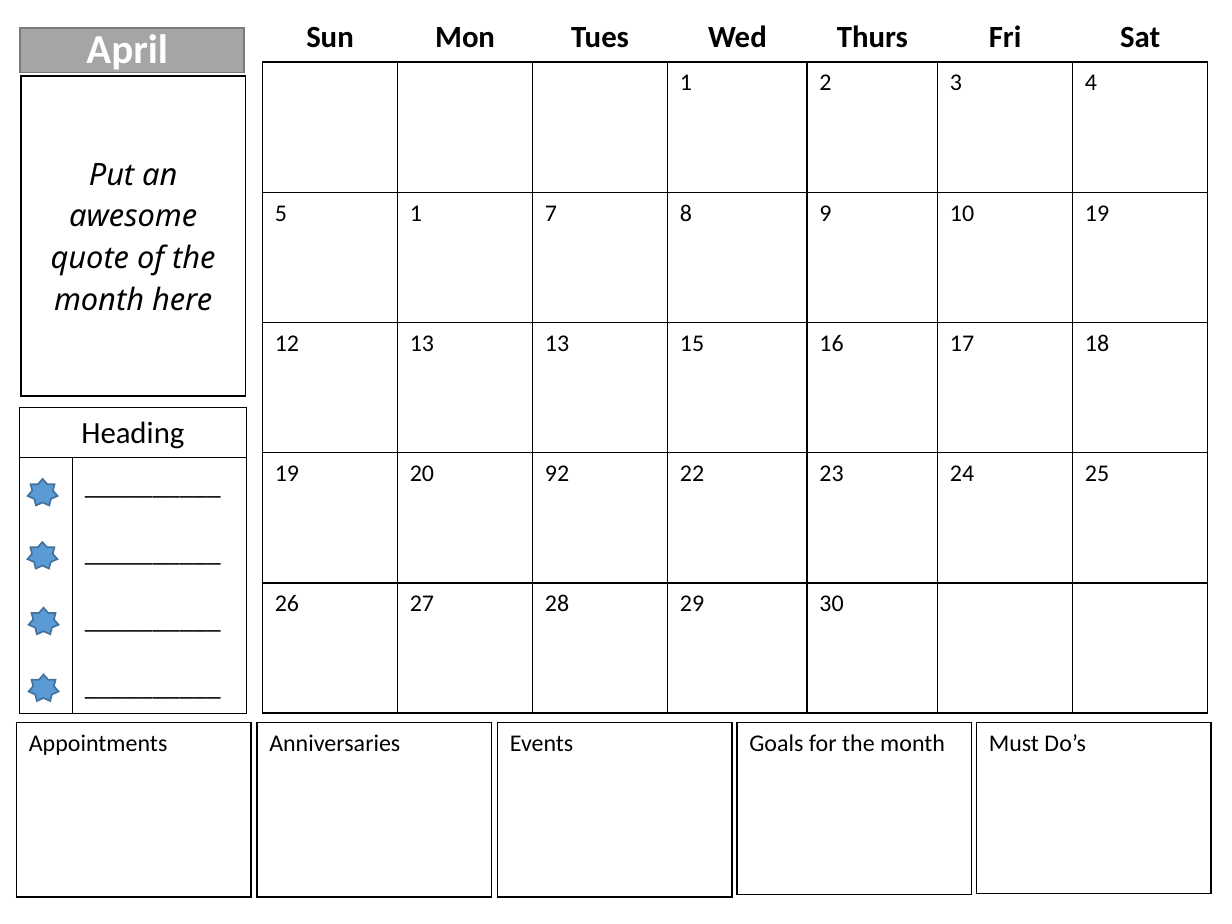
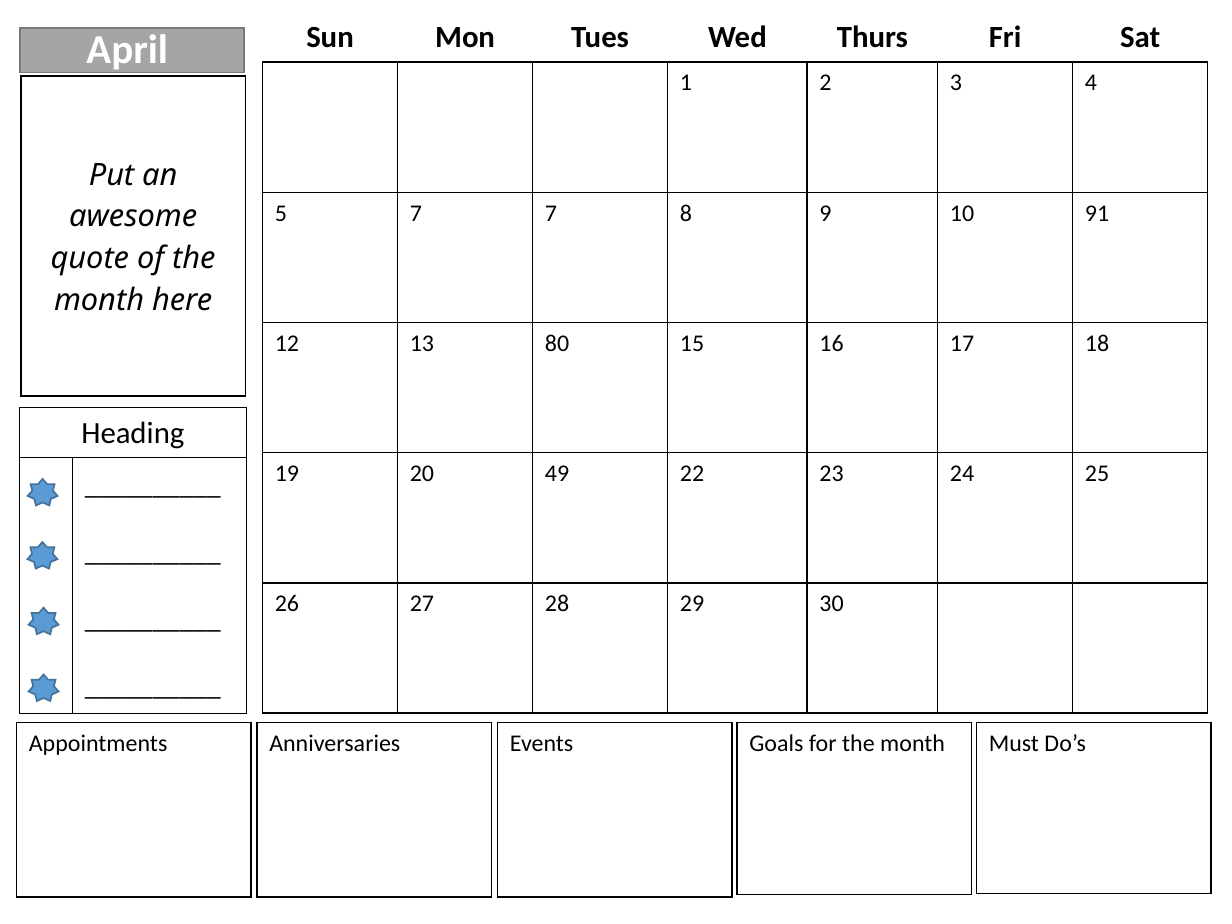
5 1: 1 -> 7 (416, 213)
10 19: 19 -> 91 (1097, 213)
13 13: 13 -> 80 (557, 344)
92: 92 -> 49 (557, 474)
